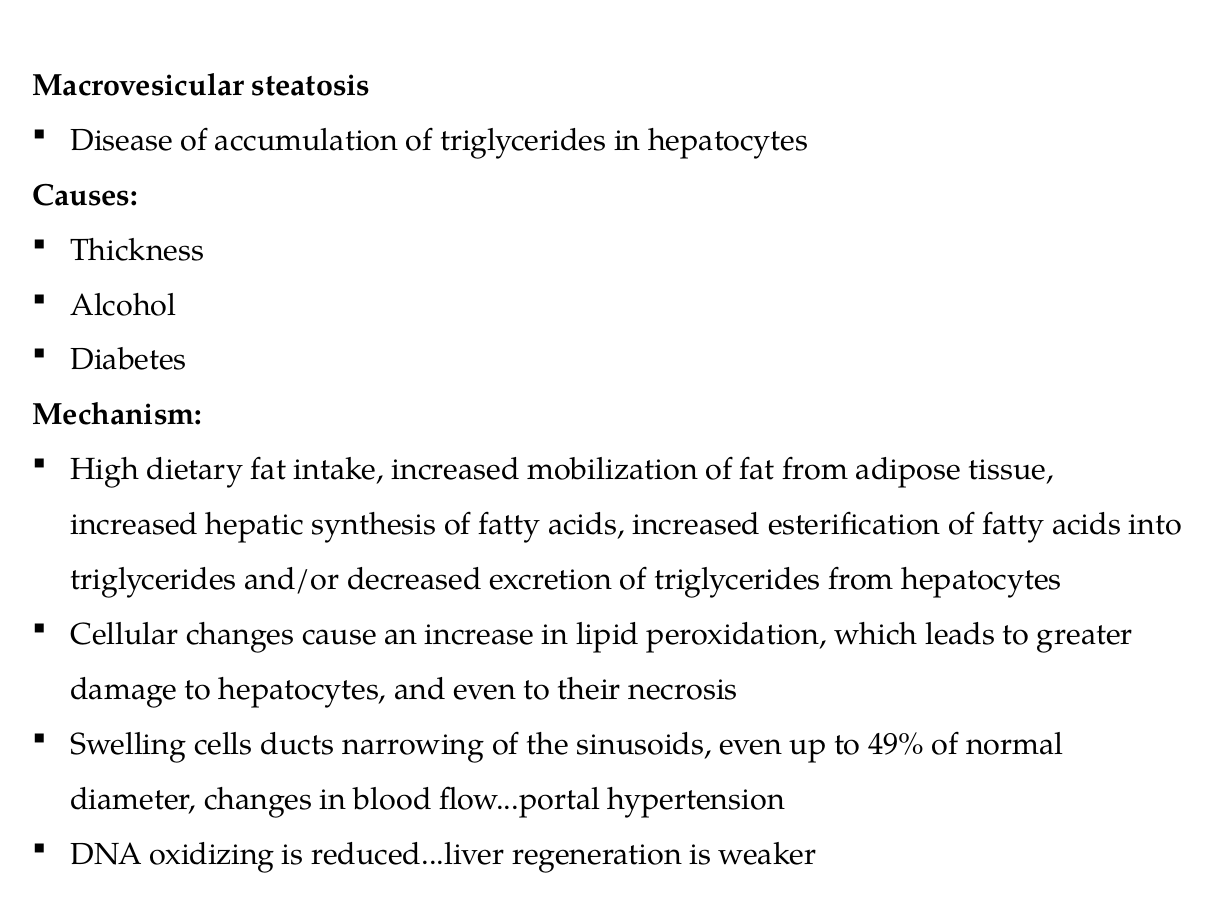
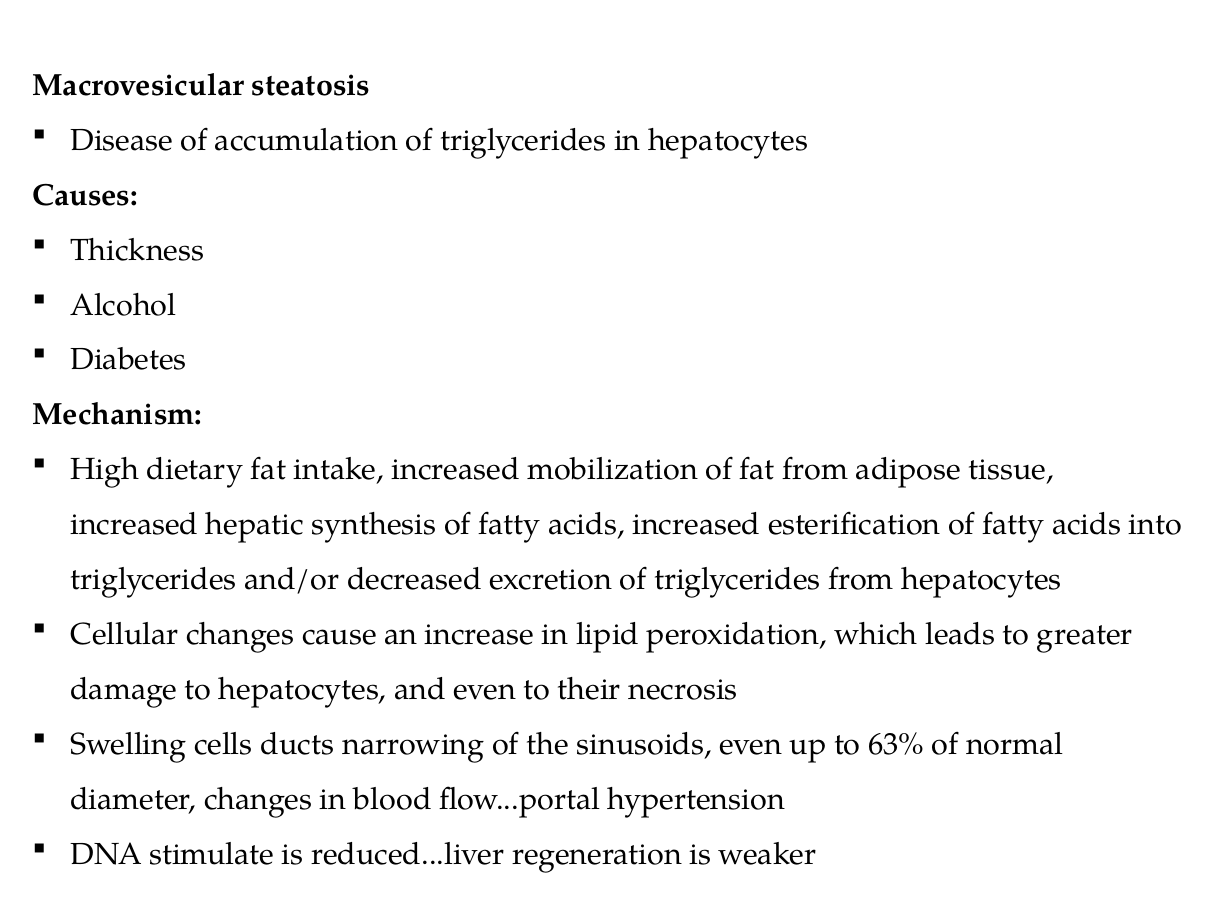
49%: 49% -> 63% (896, 744)
oxidizing: oxidizing -> stimulate (212, 854)
